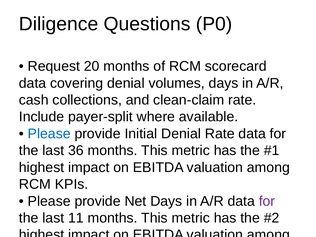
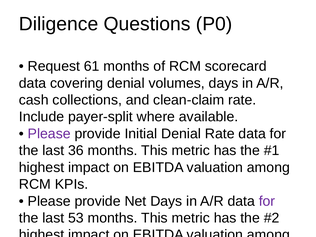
20: 20 -> 61 (92, 66)
Please colour: blue -> purple (49, 134)
11: 11 -> 53 (76, 218)
